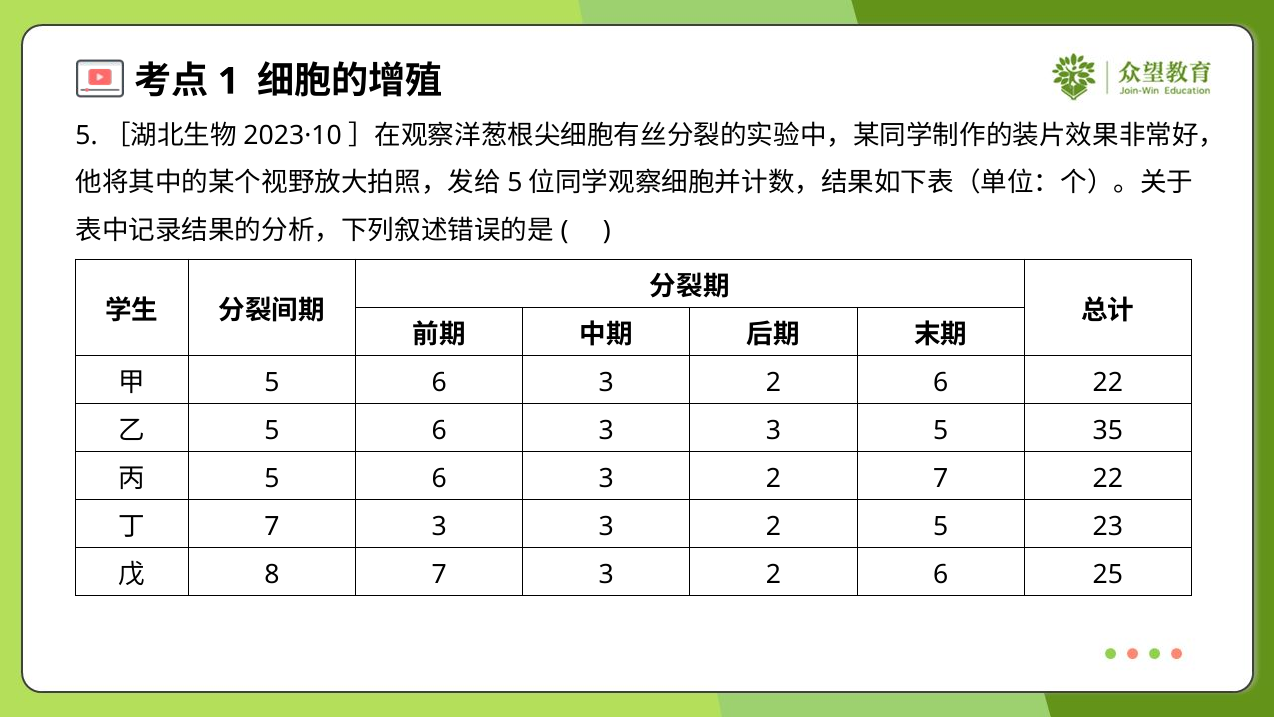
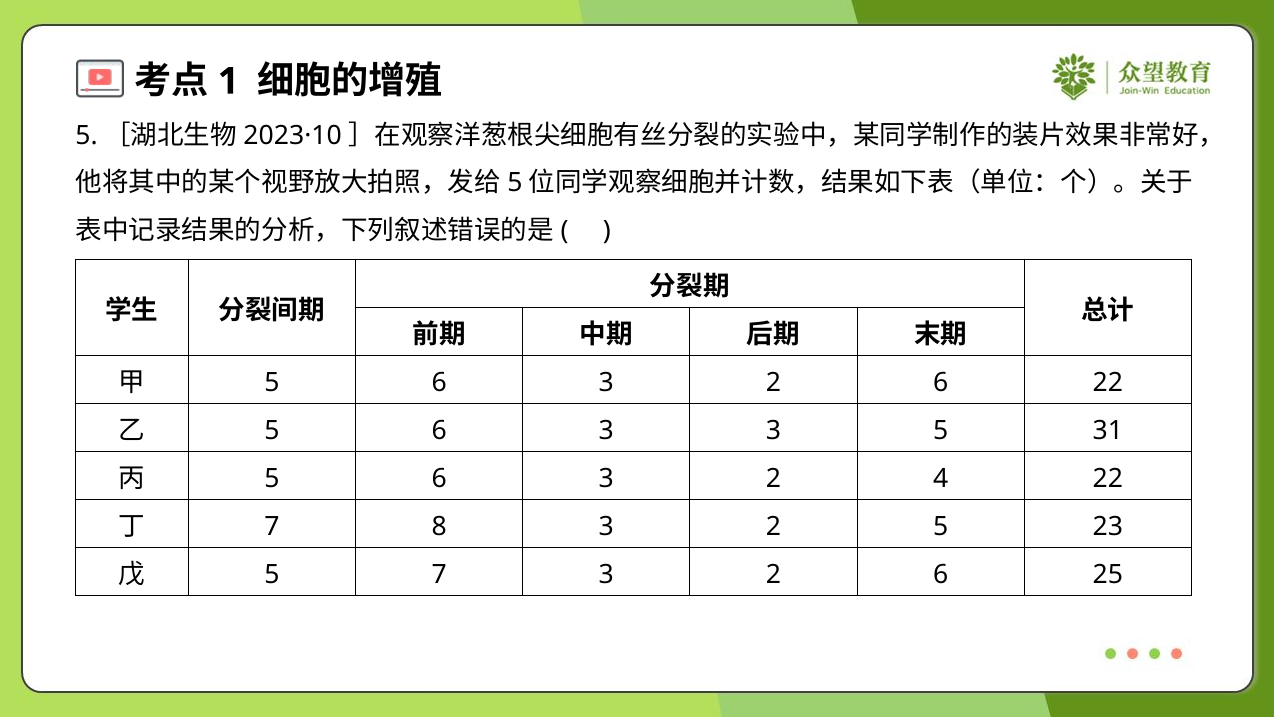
35: 35 -> 31 (1108, 430)
2 7: 7 -> 4 (941, 478)
3: 3 -> 8 (439, 527)
8: 8 -> 5 (272, 575)
